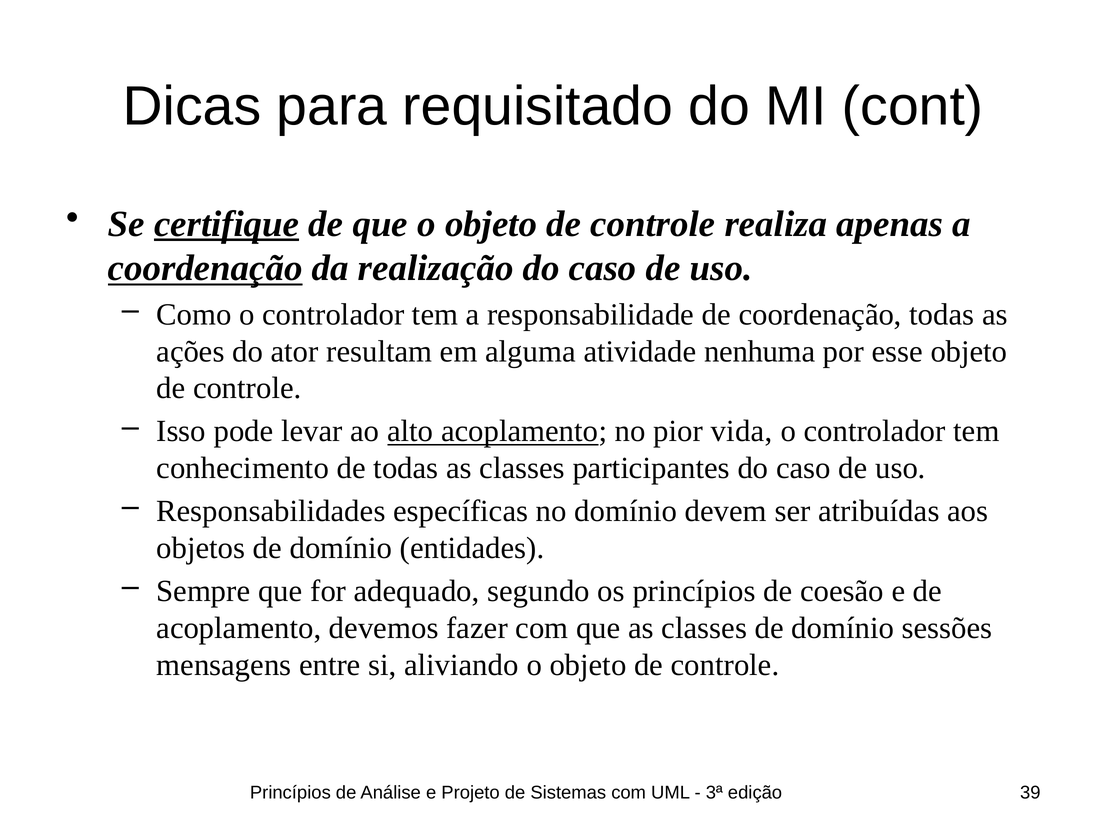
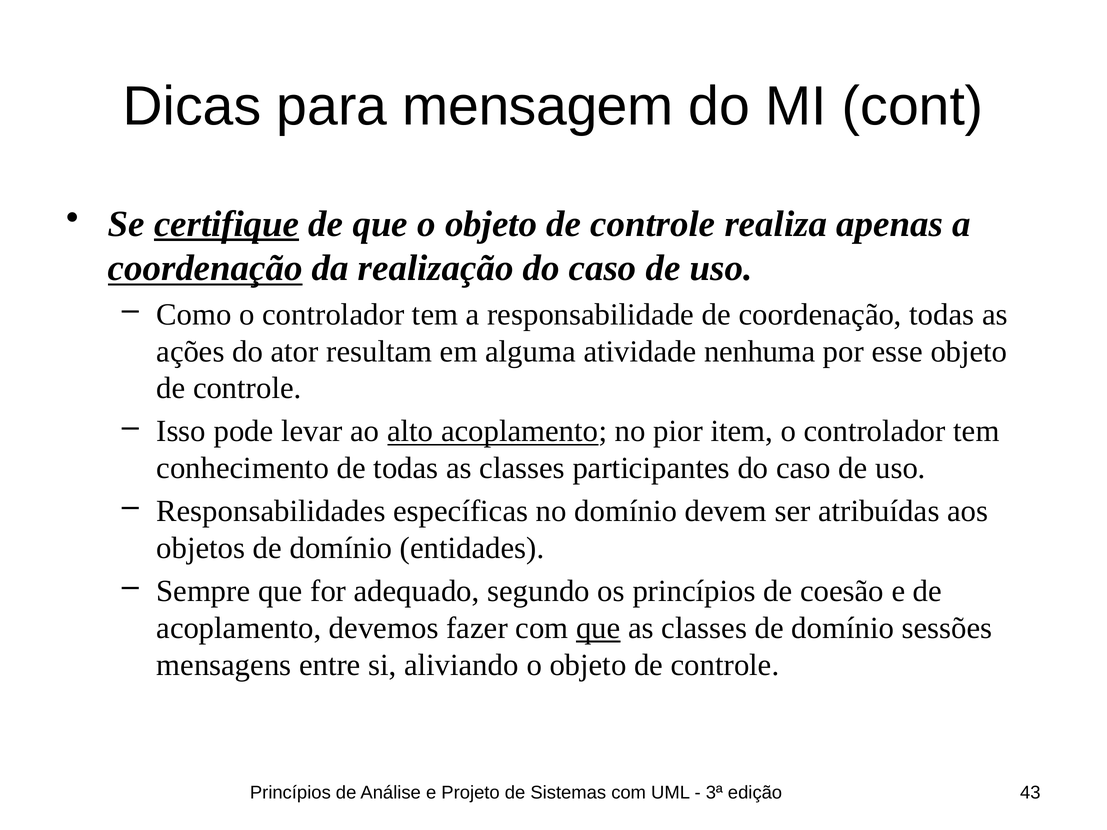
requisitado: requisitado -> mensagem (538, 106)
vida: vida -> item (742, 431)
que underline: none -> present (598, 628)
39: 39 -> 43 (1030, 793)
